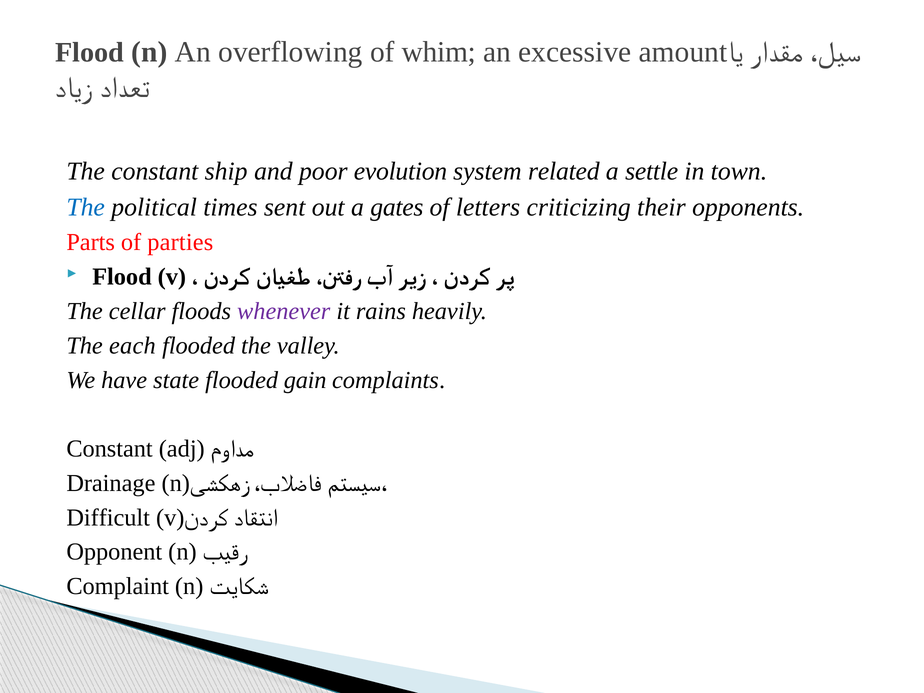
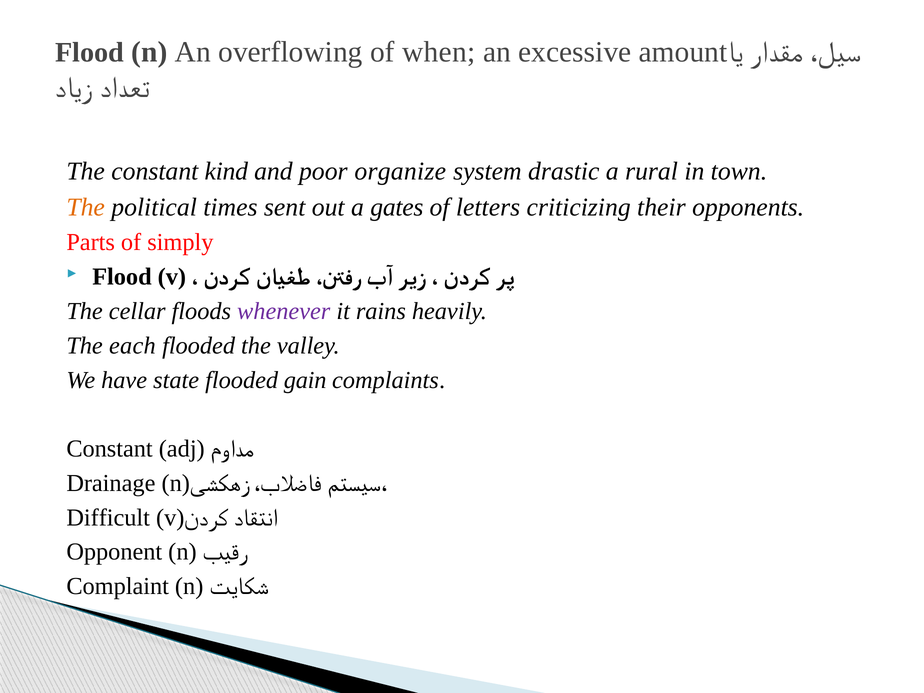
whim: whim -> when (439, 52)
ship: ship -> kind (226, 171)
evolution: evolution -> organize (400, 171)
related: related -> drastic (564, 171)
settle: settle -> rural (652, 171)
The colour: blue -> orange (86, 207)
parties: parties -> simply (180, 242)
